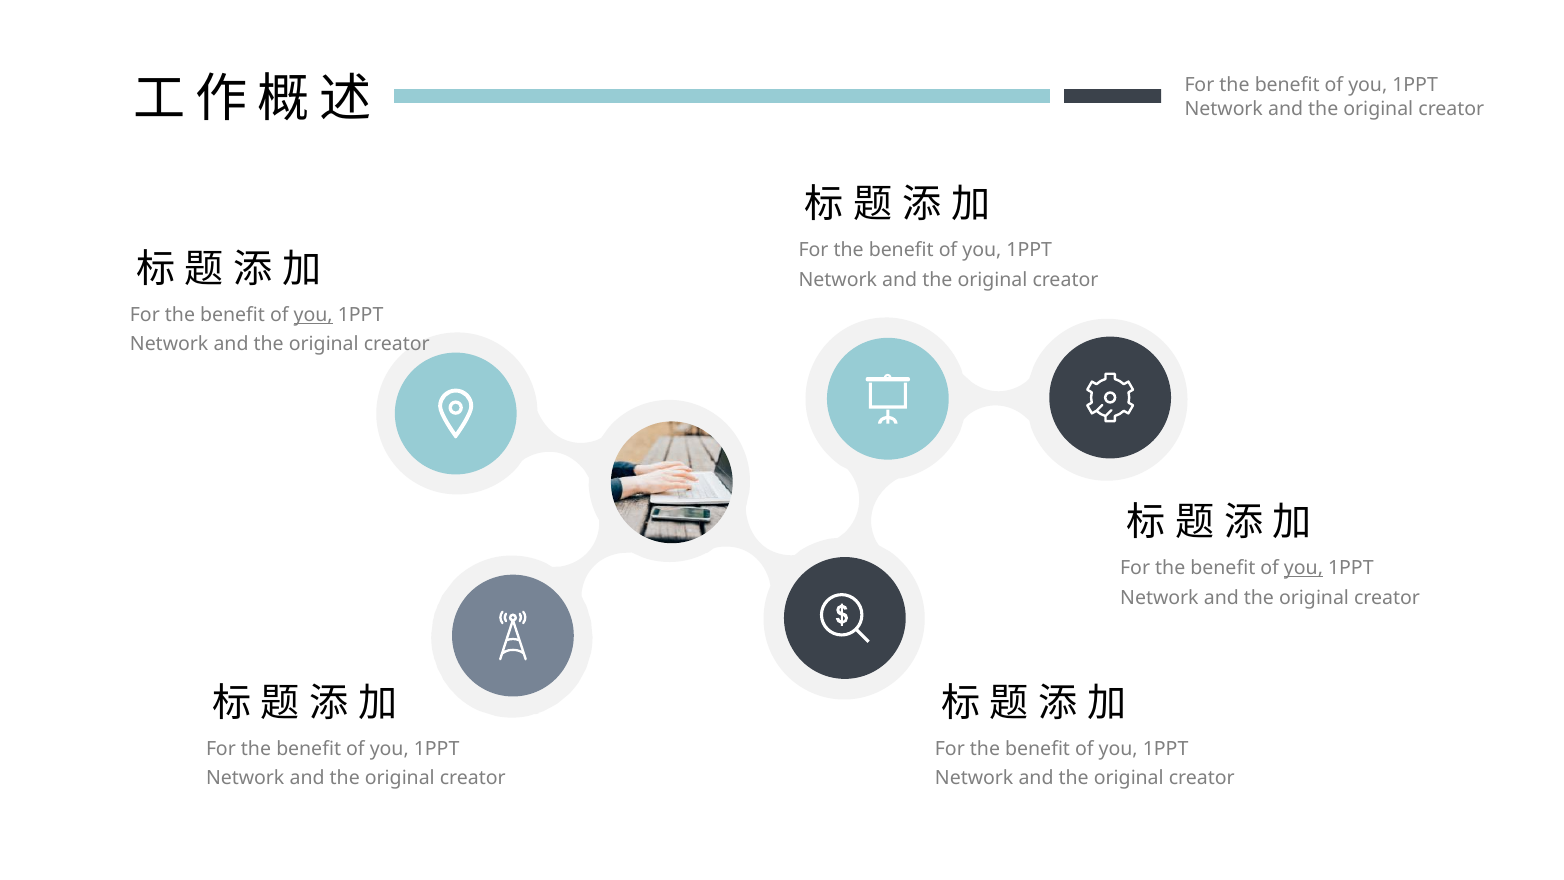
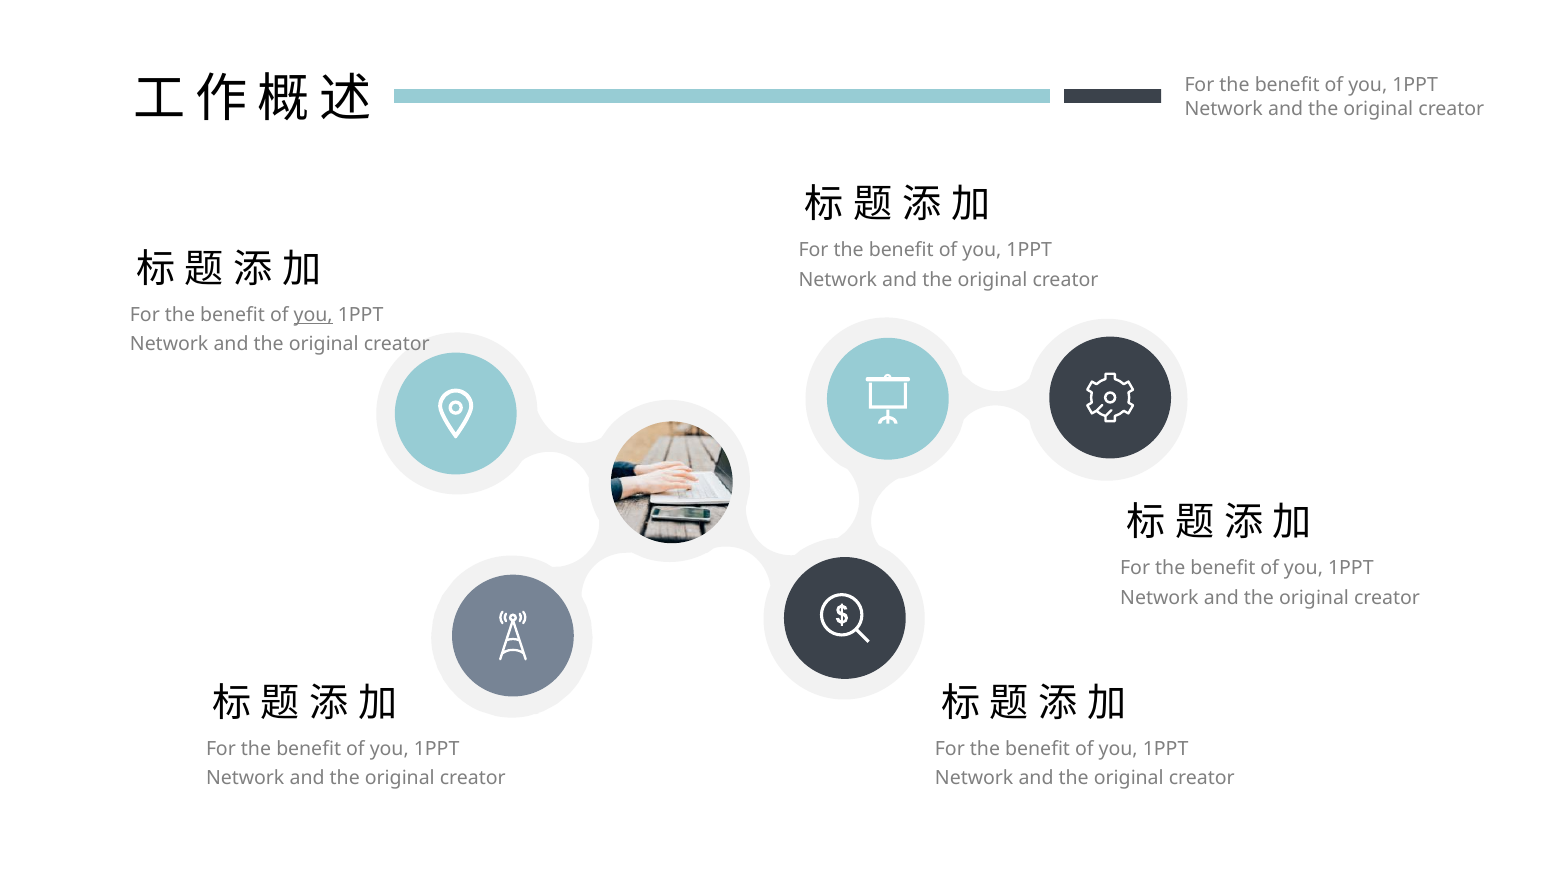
you underline: present -> none (1304, 568)
